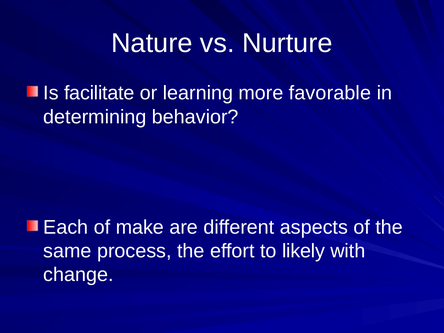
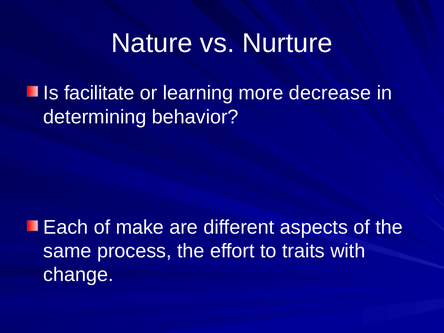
favorable: favorable -> decrease (330, 93)
likely: likely -> traits (303, 251)
